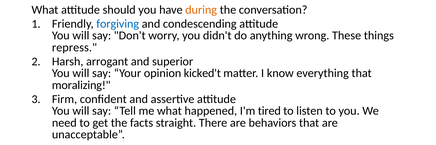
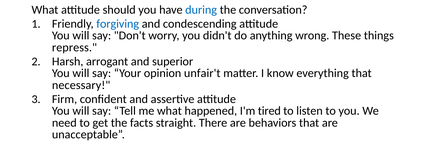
during colour: orange -> blue (201, 10)
kicked't: kicked't -> unfair't (202, 73)
moralizing: moralizing -> necessary (81, 85)
